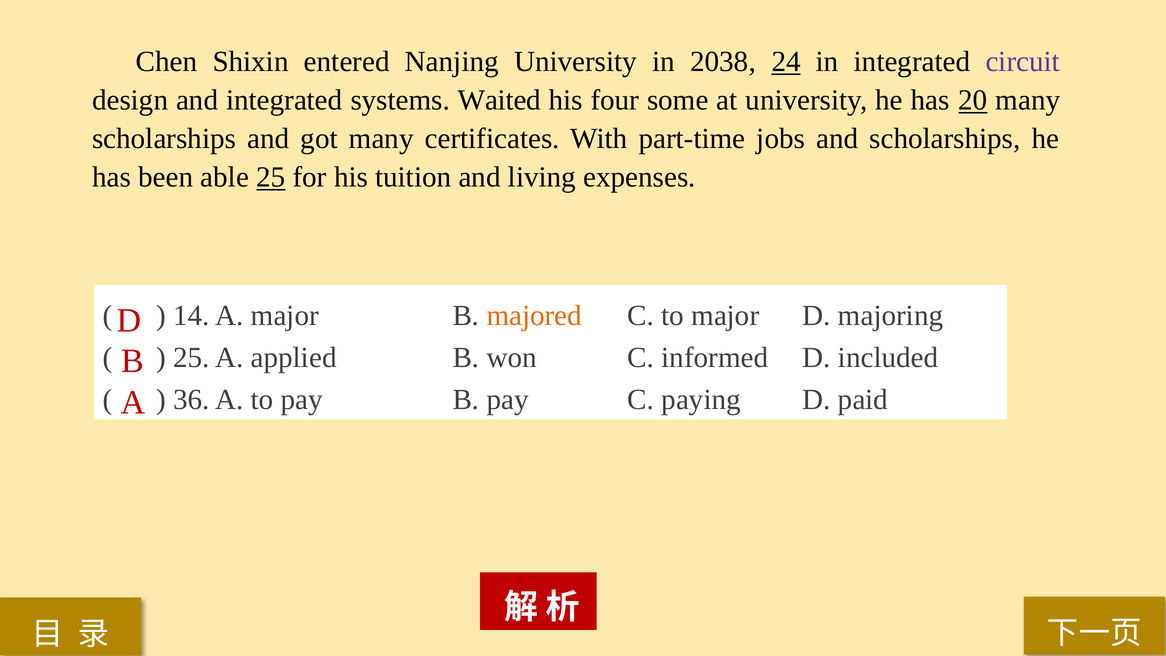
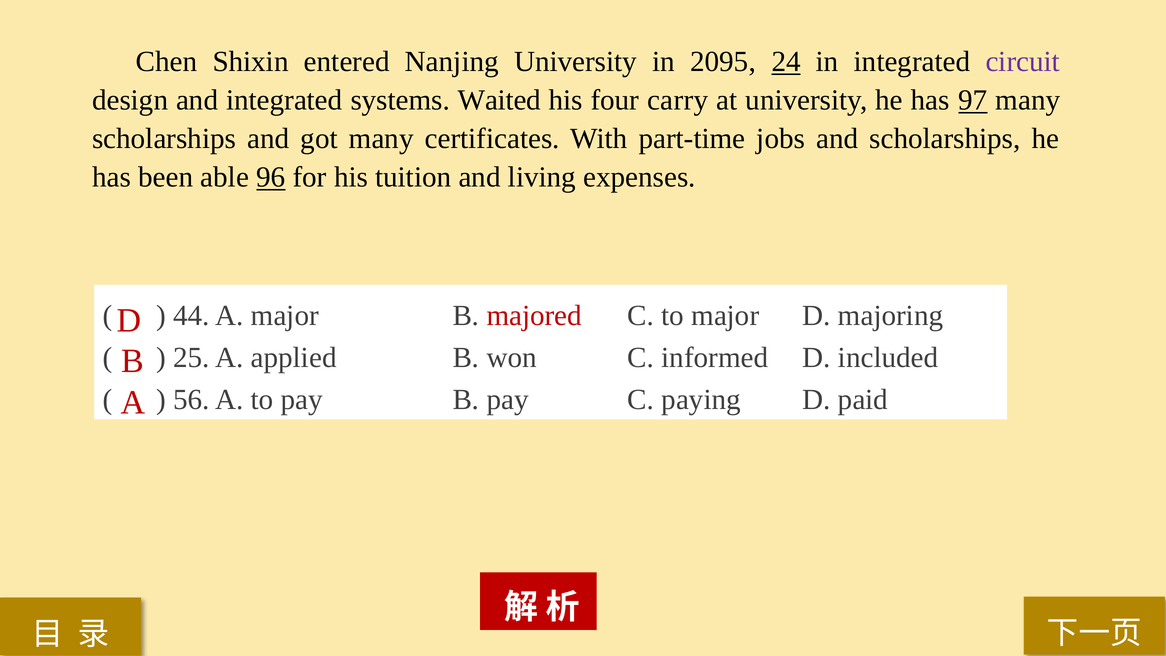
2038: 2038 -> 2095 (723, 61)
some: some -> carry (678, 100)
20: 20 -> 97 (973, 100)
able 25: 25 -> 96 (271, 177)
14: 14 -> 44 (191, 316)
majored colour: orange -> red (534, 316)
36: 36 -> 56 (191, 400)
